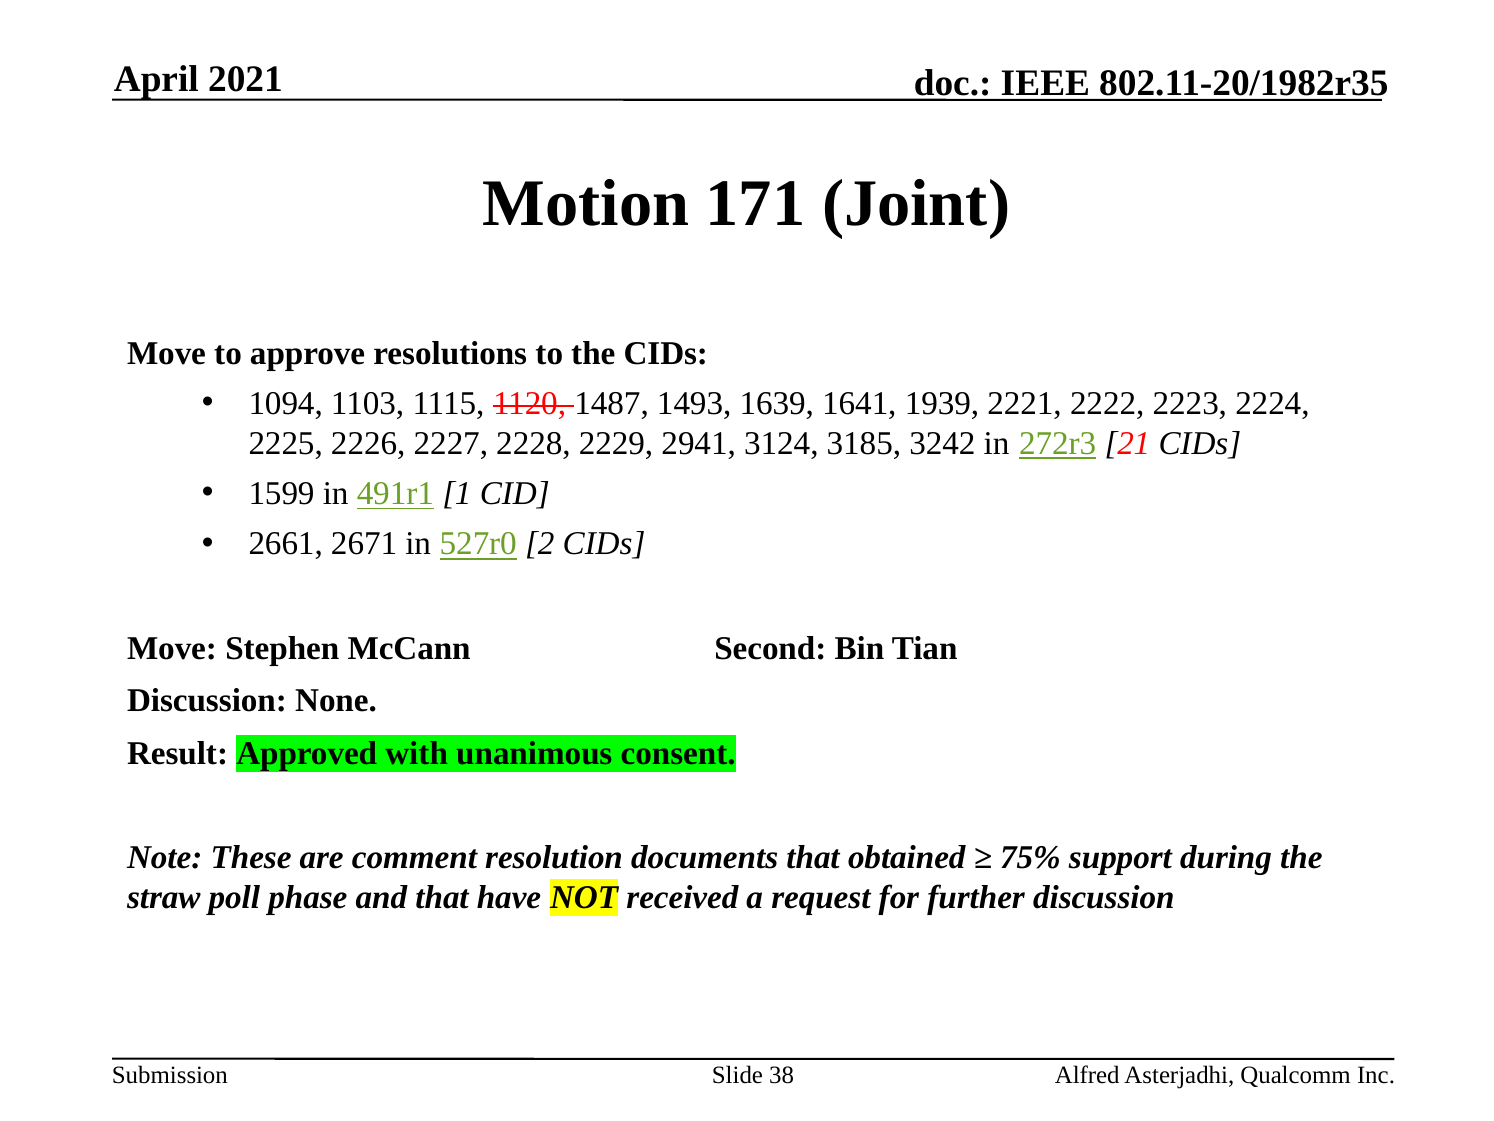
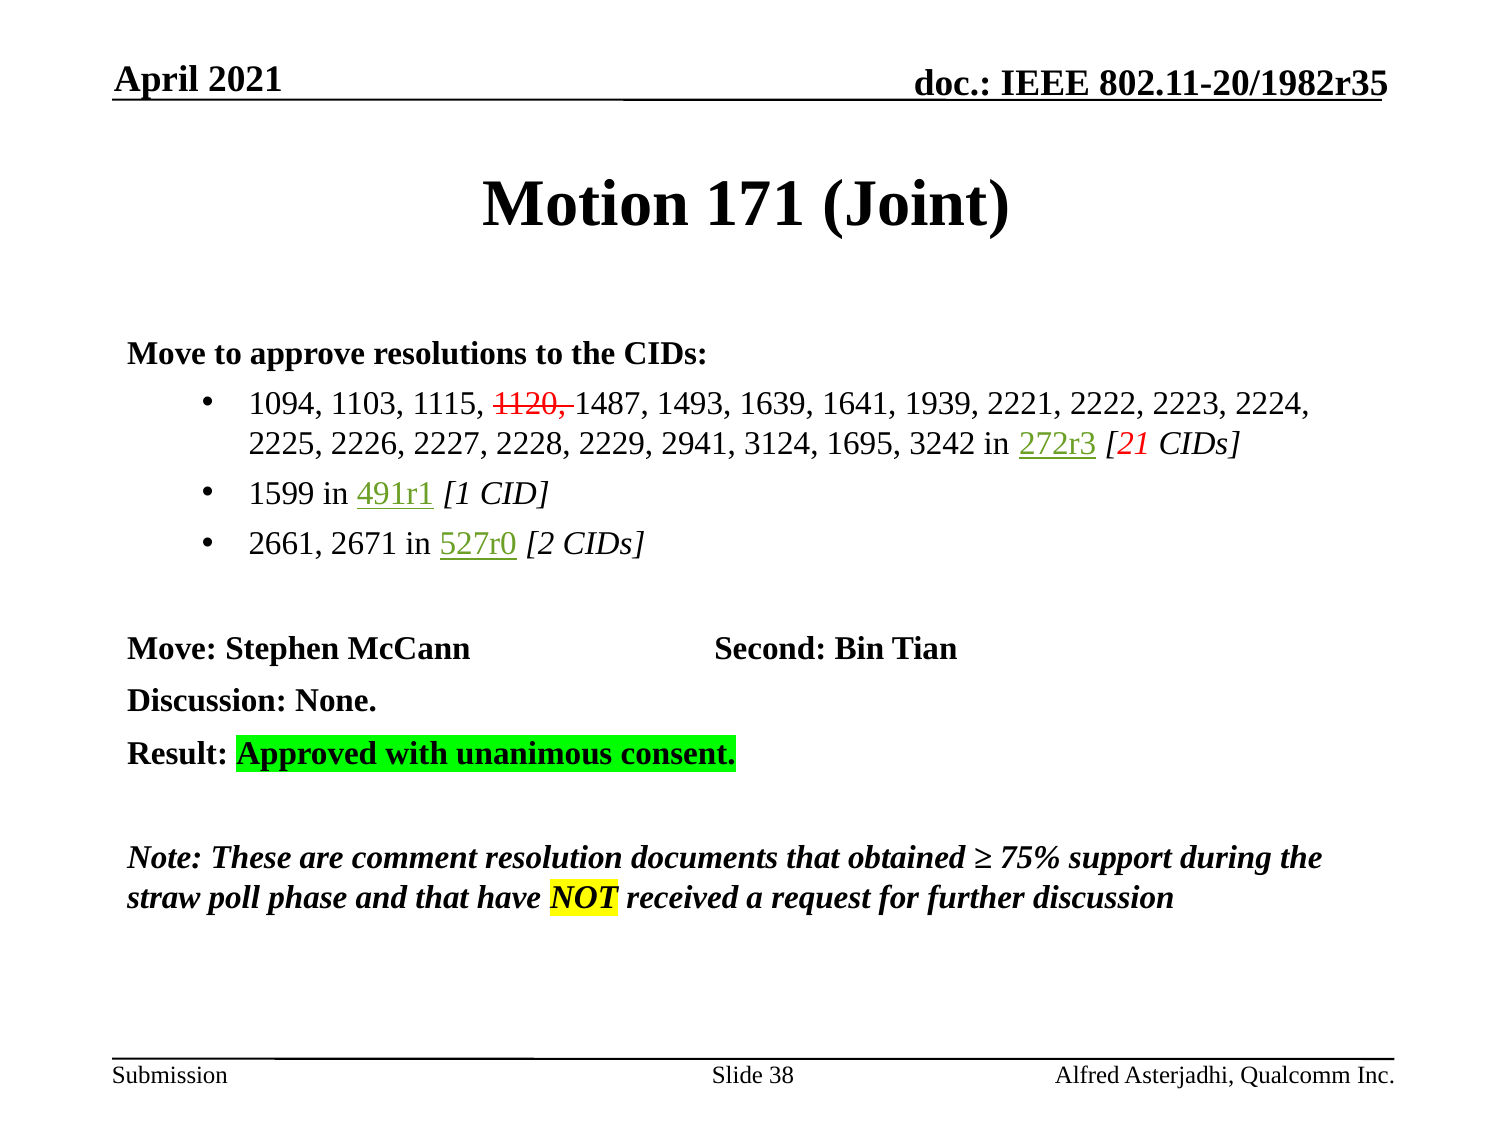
3185: 3185 -> 1695 (864, 443)
